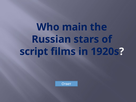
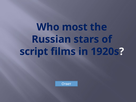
main: main -> most (75, 27)
